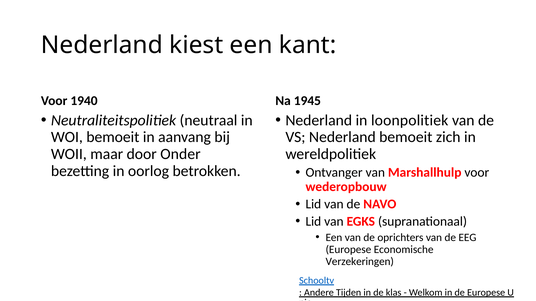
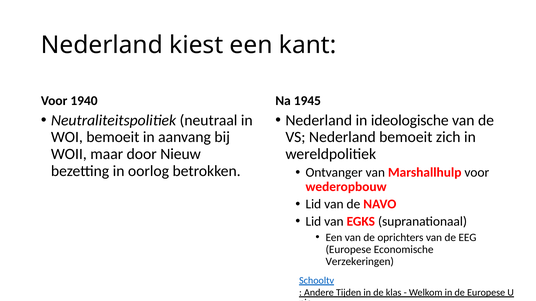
loonpolitiek: loonpolitiek -> ideologische (410, 121)
Onder: Onder -> Nieuw (181, 154)
